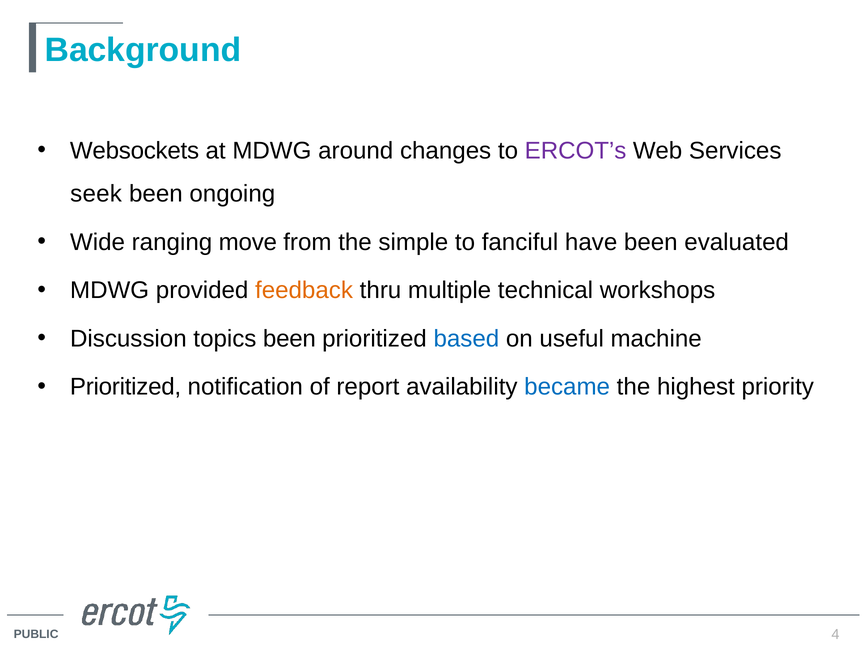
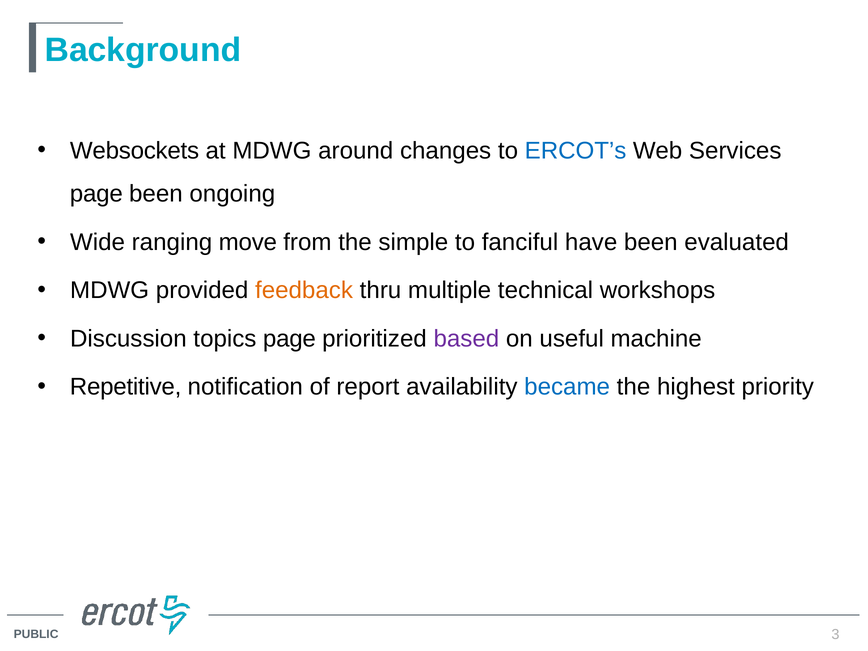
ERCOT’s colour: purple -> blue (576, 151)
seek: seek -> page (96, 194)
topics been: been -> page (289, 339)
based colour: blue -> purple (466, 339)
Prioritized: Prioritized -> Repetitive (126, 387)
4: 4 -> 3 (835, 634)
